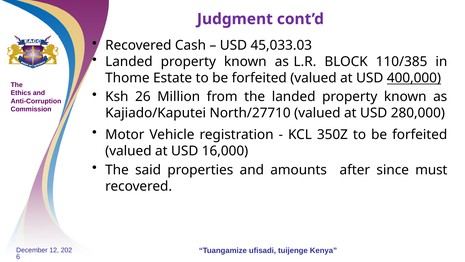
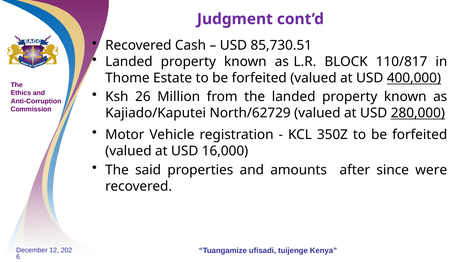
45,033.03: 45,033.03 -> 85,730.51 (281, 45)
110/385: 110/385 -> 110/817 (402, 62)
North/27710: North/27710 -> North/62729 (250, 113)
280,000 underline: none -> present (418, 113)
must: must -> were (431, 170)
